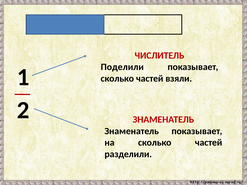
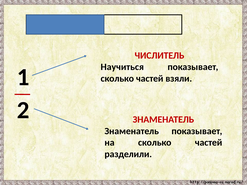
Поделили: Поделили -> Научиться (122, 67)
